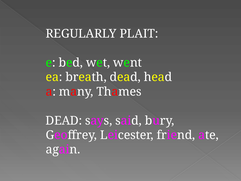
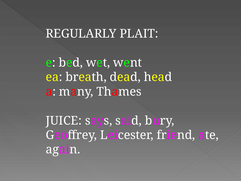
DEAD: DEAD -> JUICE (64, 120)
